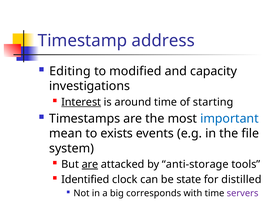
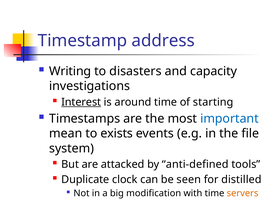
Editing: Editing -> Writing (70, 71)
modified: modified -> disasters (135, 71)
are underline: present -> none (90, 164)
anti-storage: anti-storage -> anti-defined (195, 164)
Identified: Identified -> Duplicate (85, 179)
state: state -> seen (189, 179)
corresponds: corresponds -> modification (154, 193)
servers colour: purple -> orange (243, 193)
